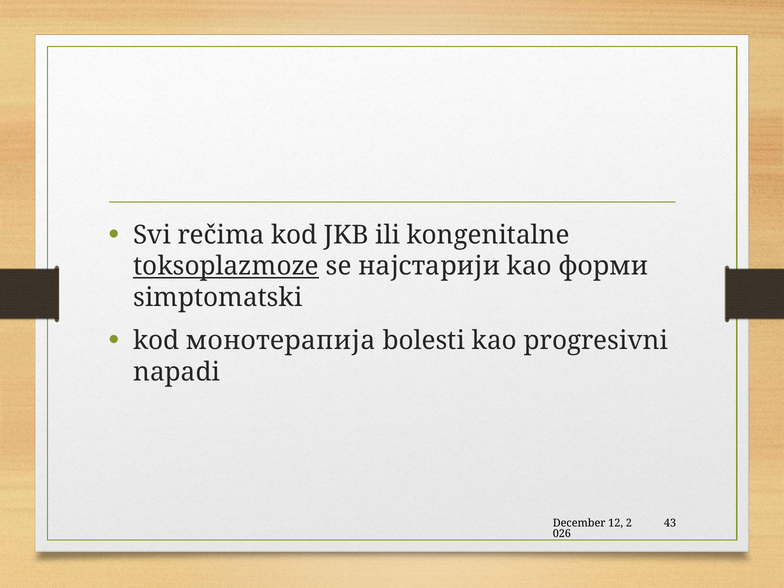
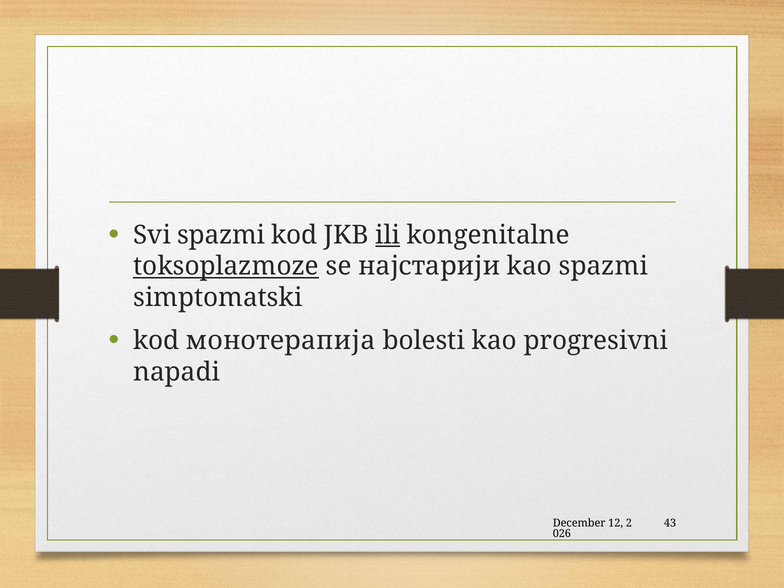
Svi rečima: rečima -> spazmi (221, 235)
ili underline: none -> present (388, 235)
kao форми: форми -> spazmi (603, 266)
